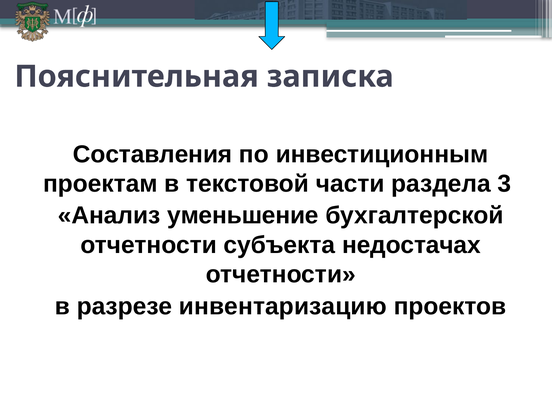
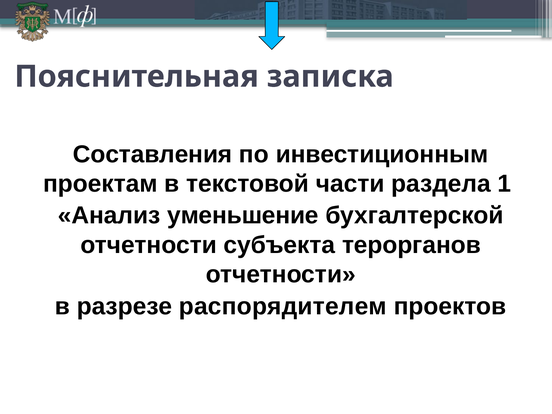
3: 3 -> 1 (504, 184)
недостачах: недостачах -> терорганов (411, 245)
инвентаризацию: инвентаризацию -> распорядителем (283, 306)
